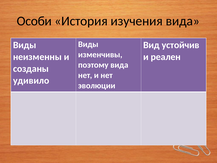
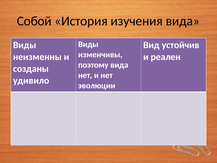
Особи: Особи -> Собой (34, 21)
